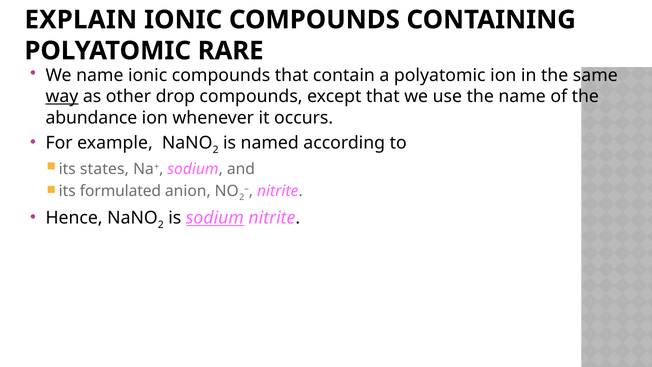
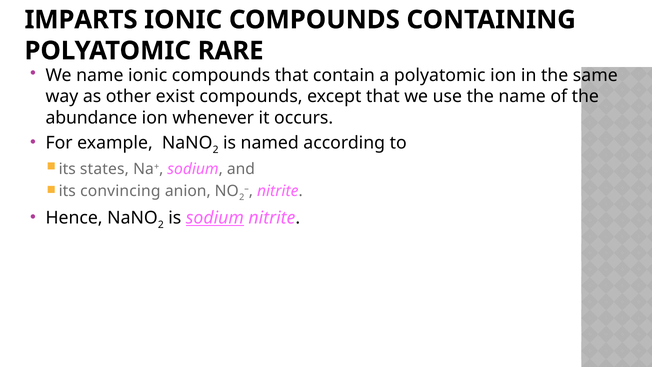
EXPLAIN: EXPLAIN -> IMPARTS (81, 20)
way underline: present -> none (62, 96)
drop: drop -> exist (175, 96)
formulated: formulated -> convincing (120, 191)
